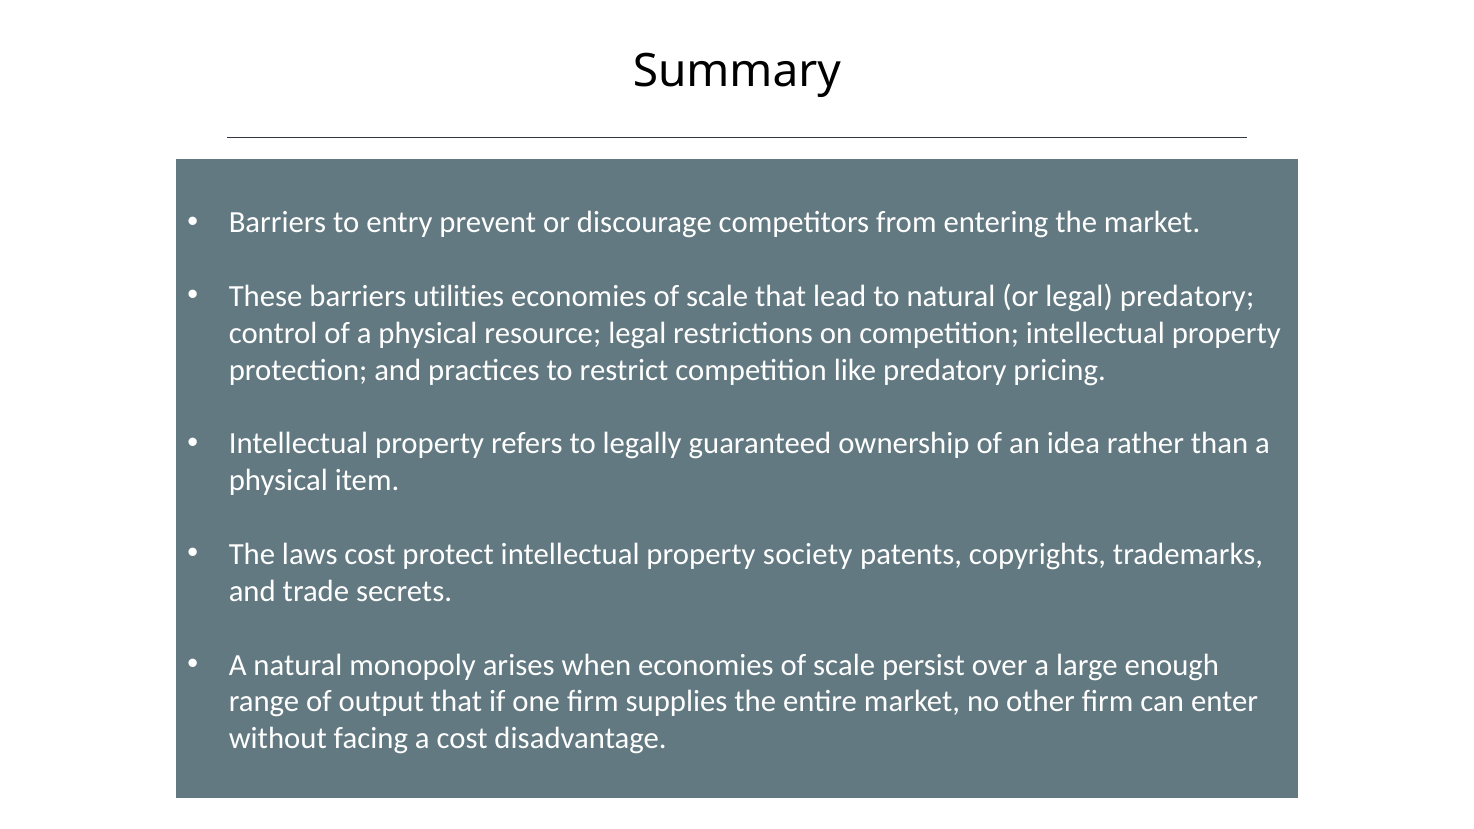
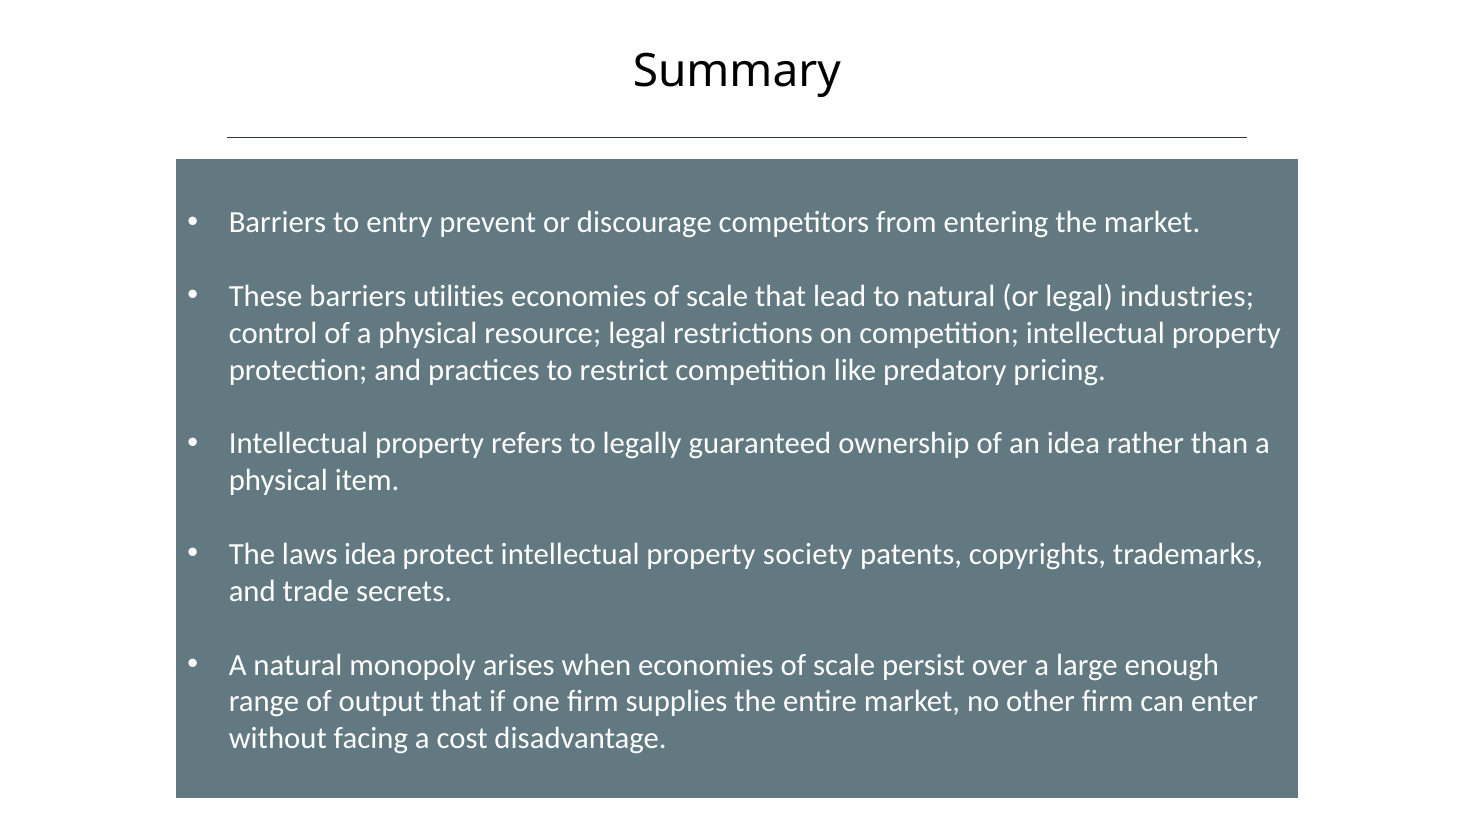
legal predatory: predatory -> industries (1187, 296)
laws cost: cost -> idea (370, 554)
